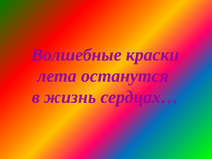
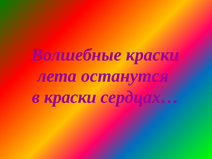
в жизнь: жизнь -> краски (70, 97)
